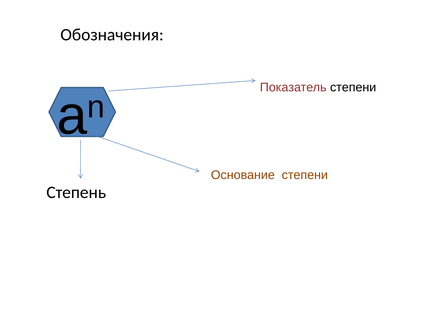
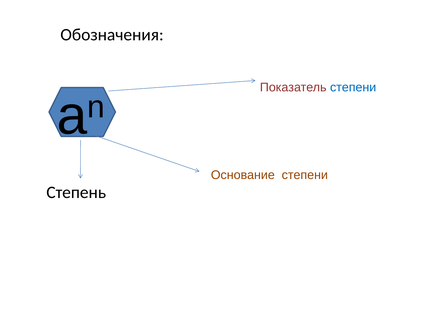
степени colour: black -> blue (353, 88)
